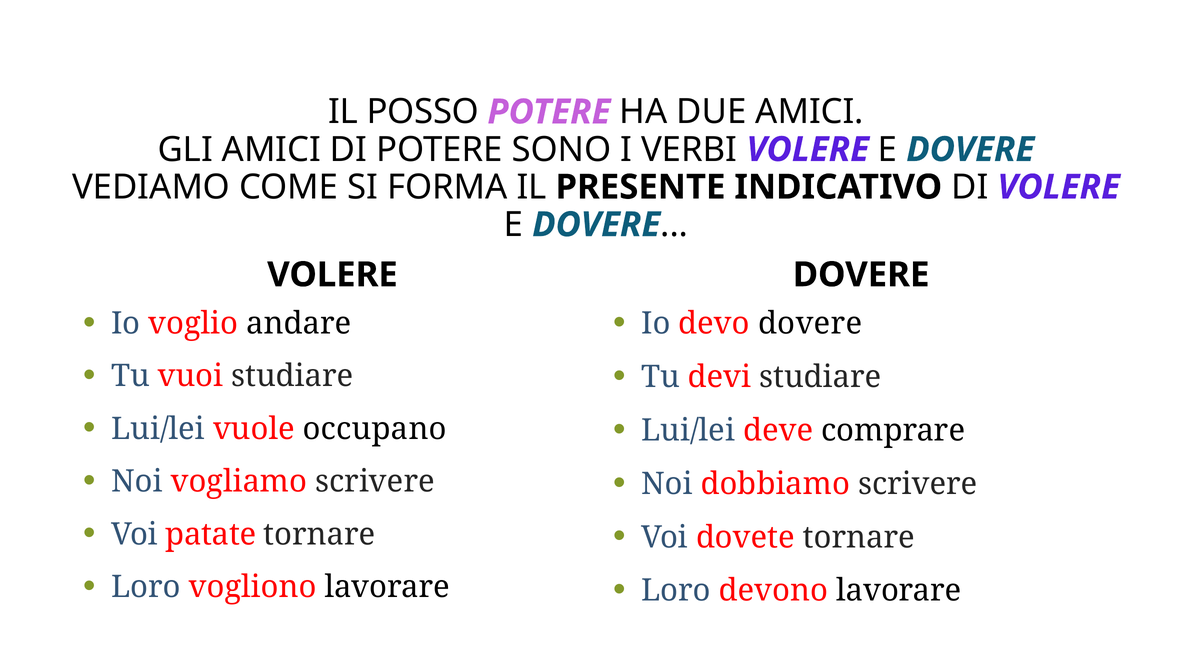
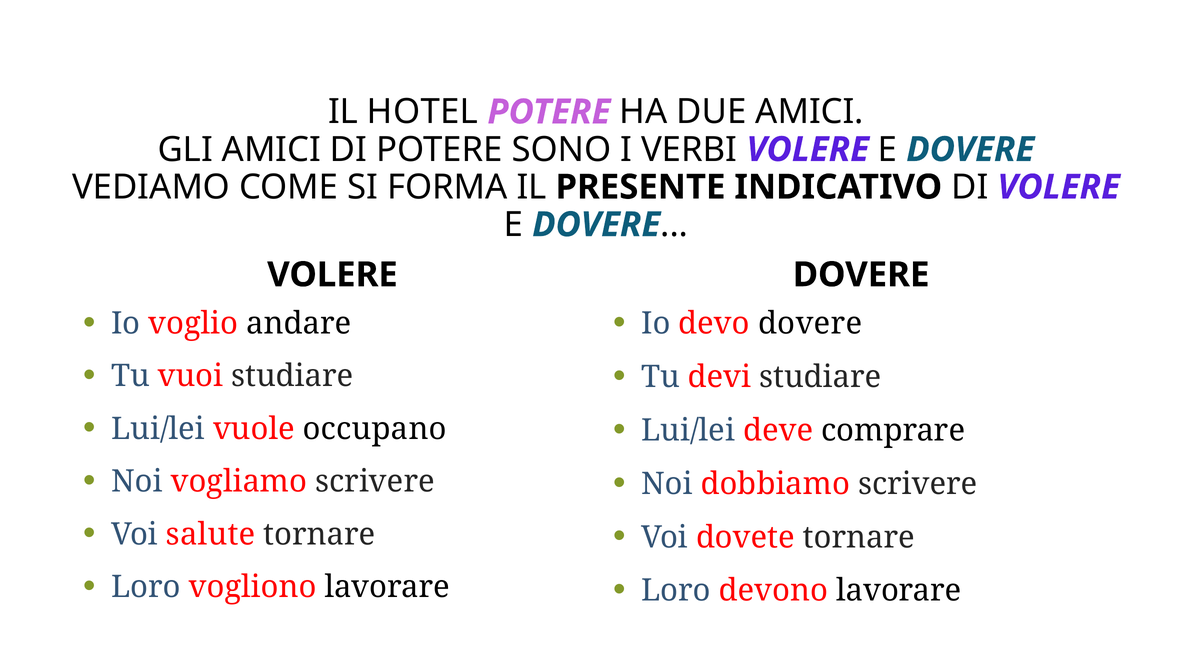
POSSO: POSSO -> HOTEL (423, 112)
patate: patate -> salute (211, 534)
